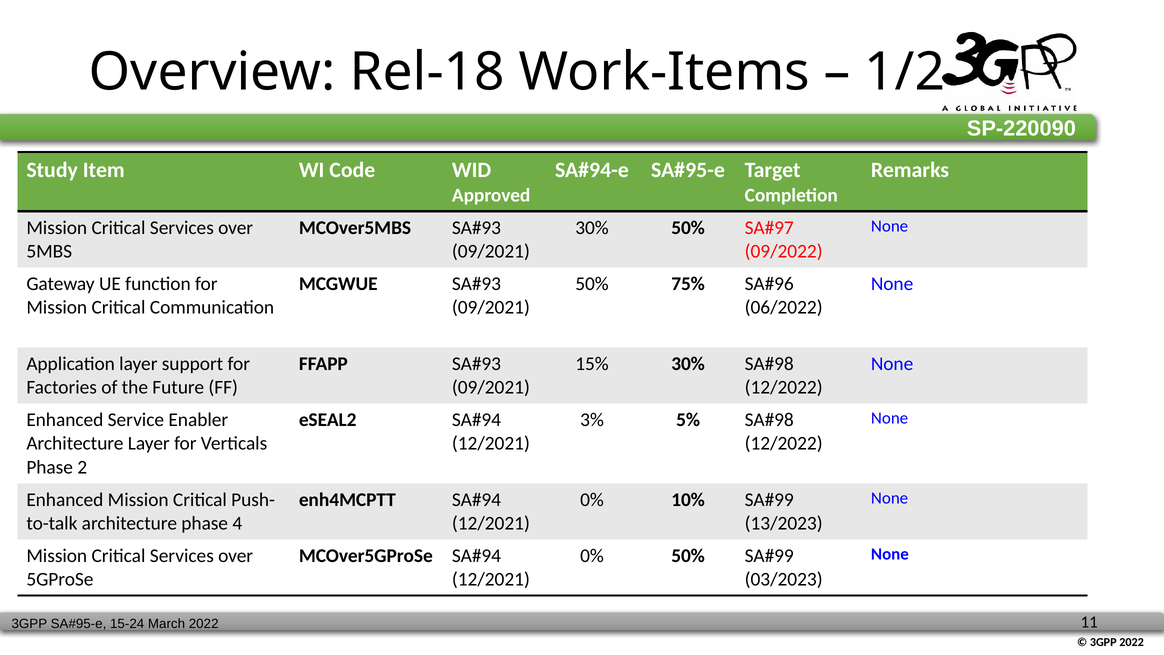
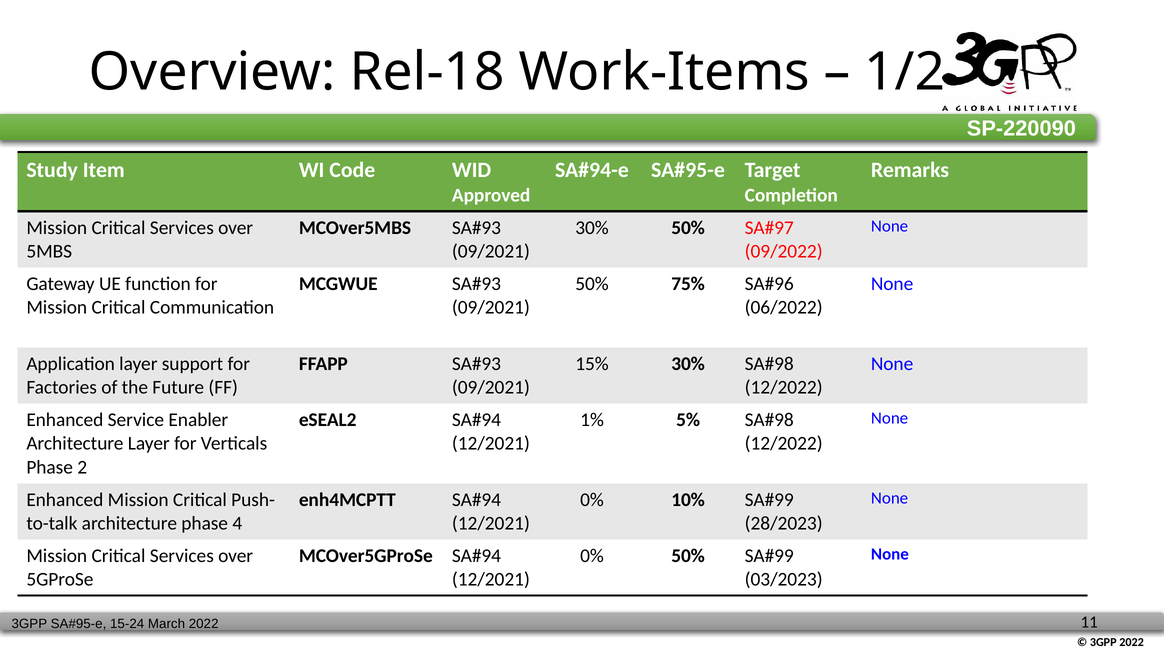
3%: 3% -> 1% (592, 420)
13/2023: 13/2023 -> 28/2023 (784, 523)
